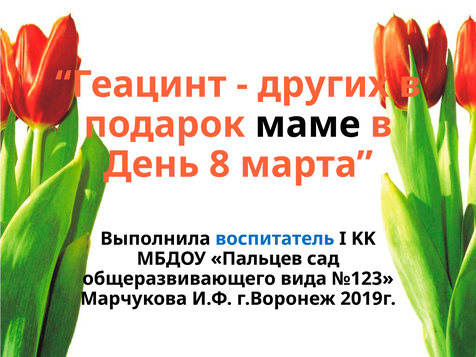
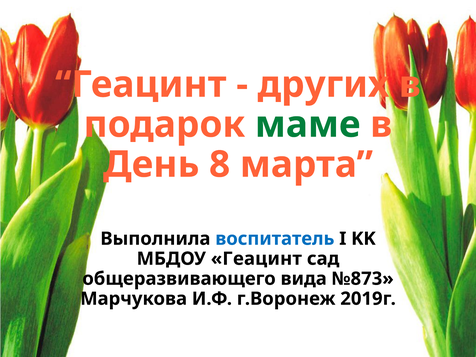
маме colour: black -> green (308, 125)
МБДОУ Пальцев: Пальцев -> Геацинт (256, 259)
№123: №123 -> №873 (363, 279)
